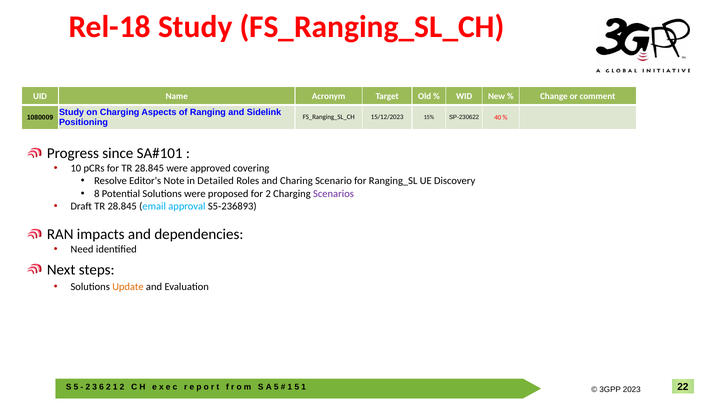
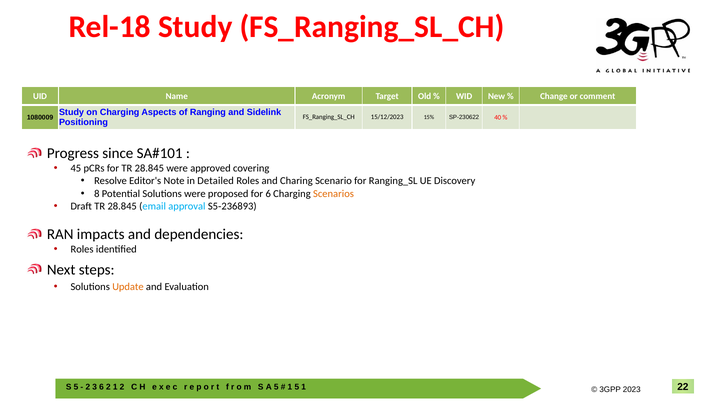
10: 10 -> 45 (76, 168)
for 2: 2 -> 6 (268, 194)
Scenarios colour: purple -> orange (333, 194)
Need: Need -> Roles (82, 249)
